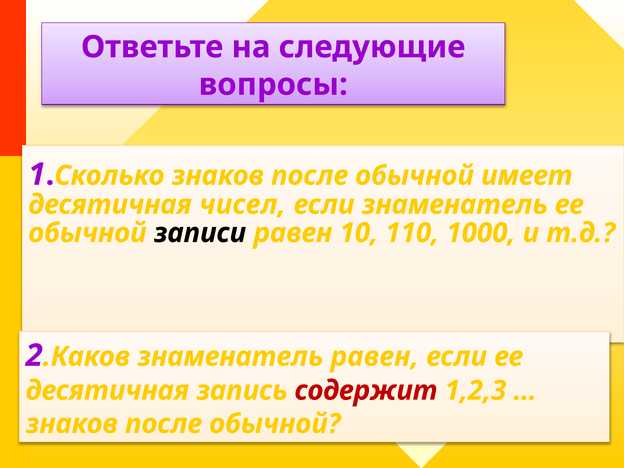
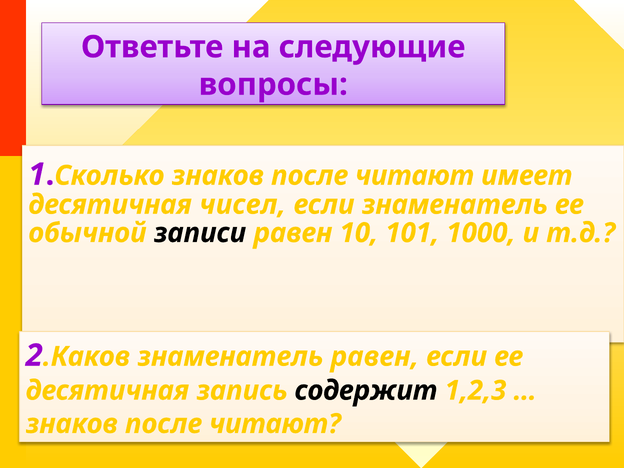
1.Сколько знаков после обычной: обычной -> читают (415, 176)
110: 110 -> 101 (412, 233)
содержит colour: red -> black (366, 391)
обычной: обычной -> читают (275, 424)
